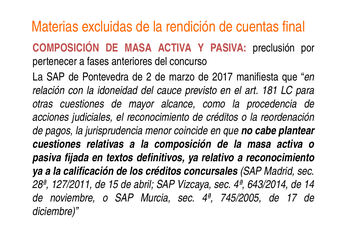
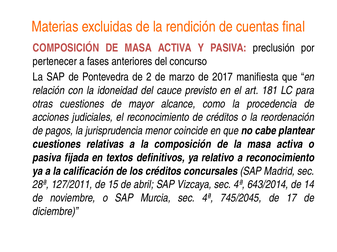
745/2005: 745/2005 -> 745/2045 (241, 199)
